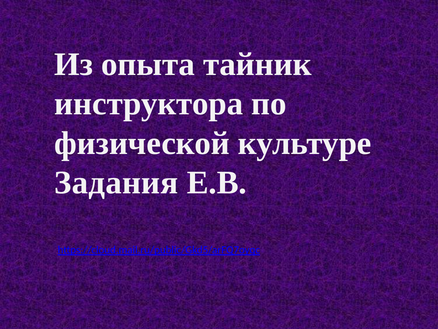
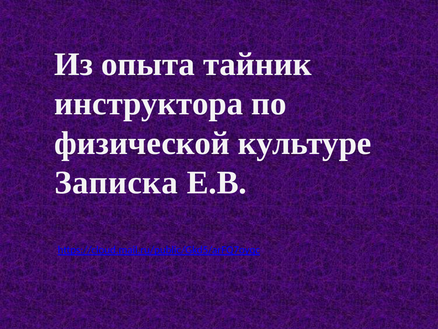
Задания: Задания -> Записка (116, 182)
